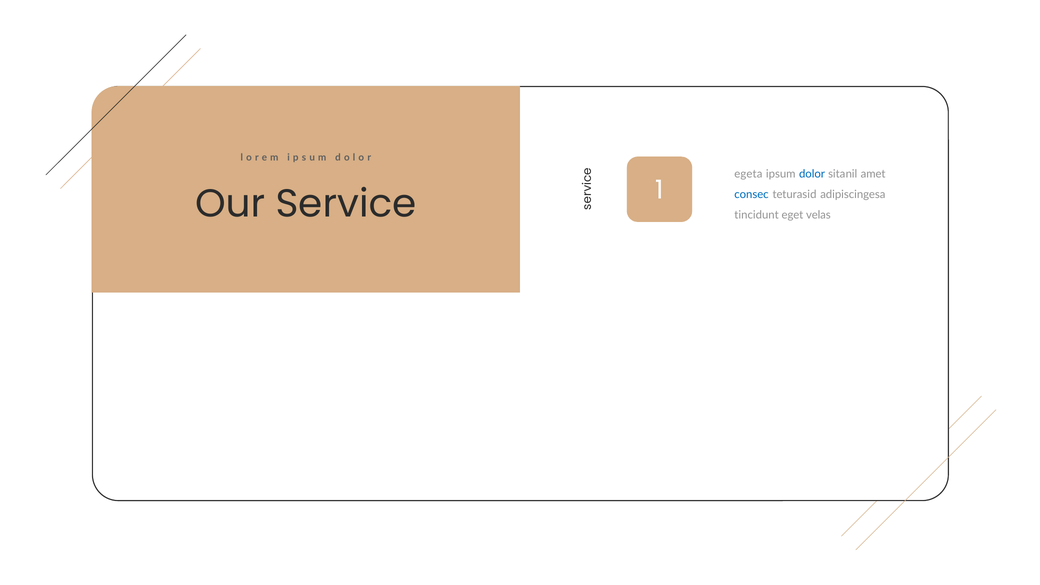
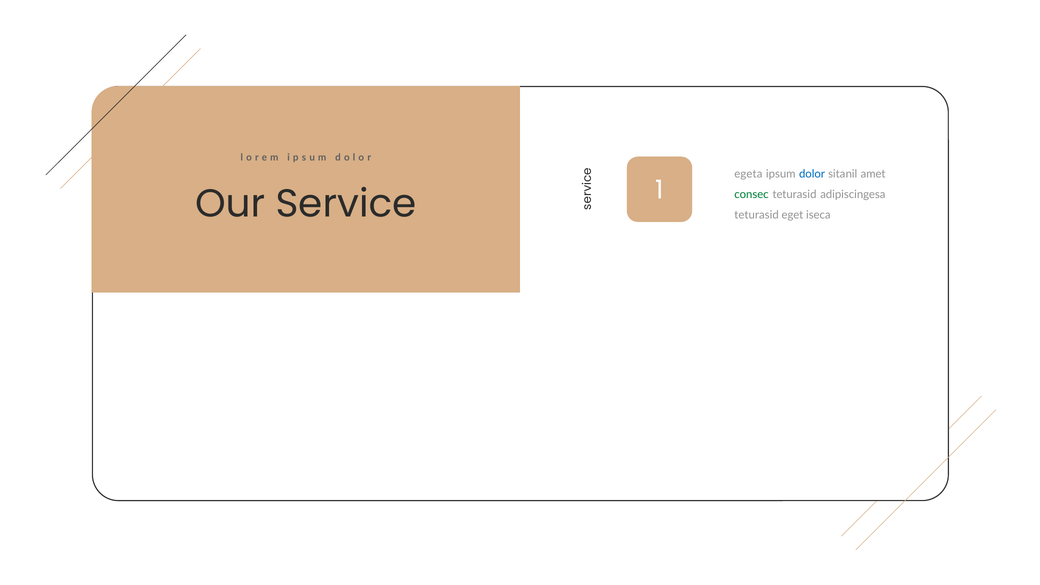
consec colour: blue -> green (751, 194)
tincidunt: tincidunt -> teturasid (757, 215)
velas: velas -> iseca (818, 215)
